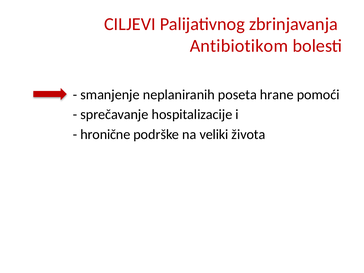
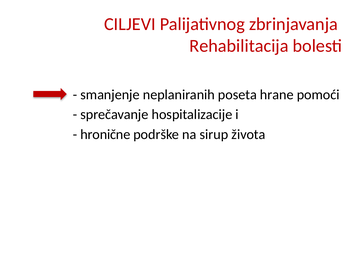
Antibiotikom: Antibiotikom -> Rehabilitacija (239, 46)
veliki: veliki -> sirup (214, 134)
